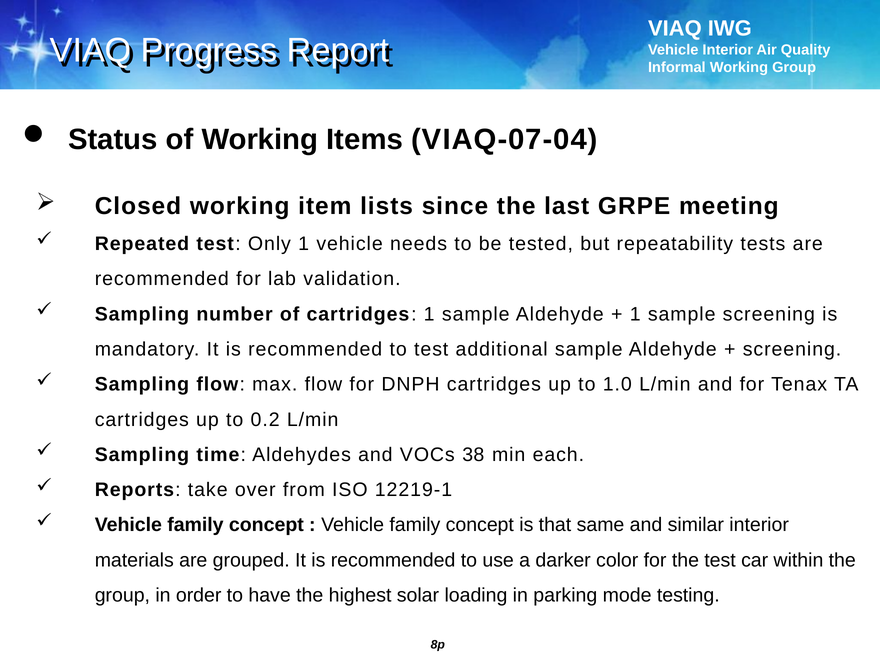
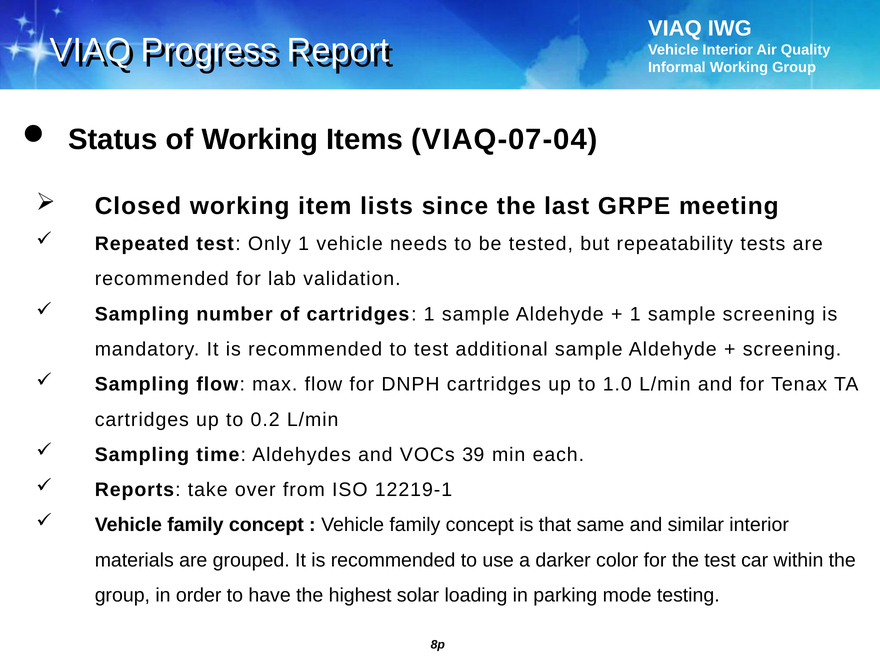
38: 38 -> 39 (473, 455)
